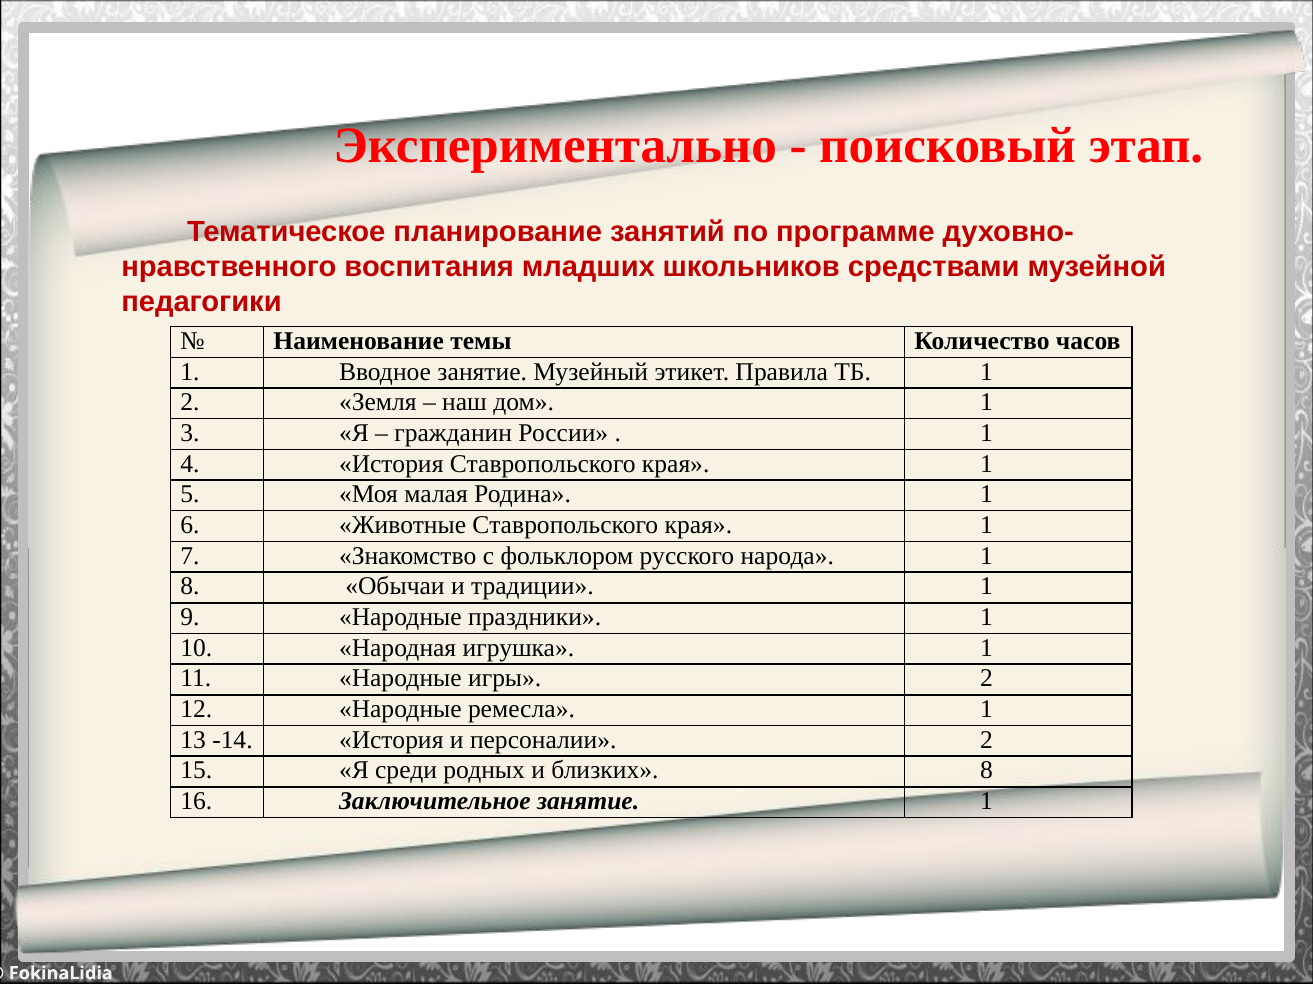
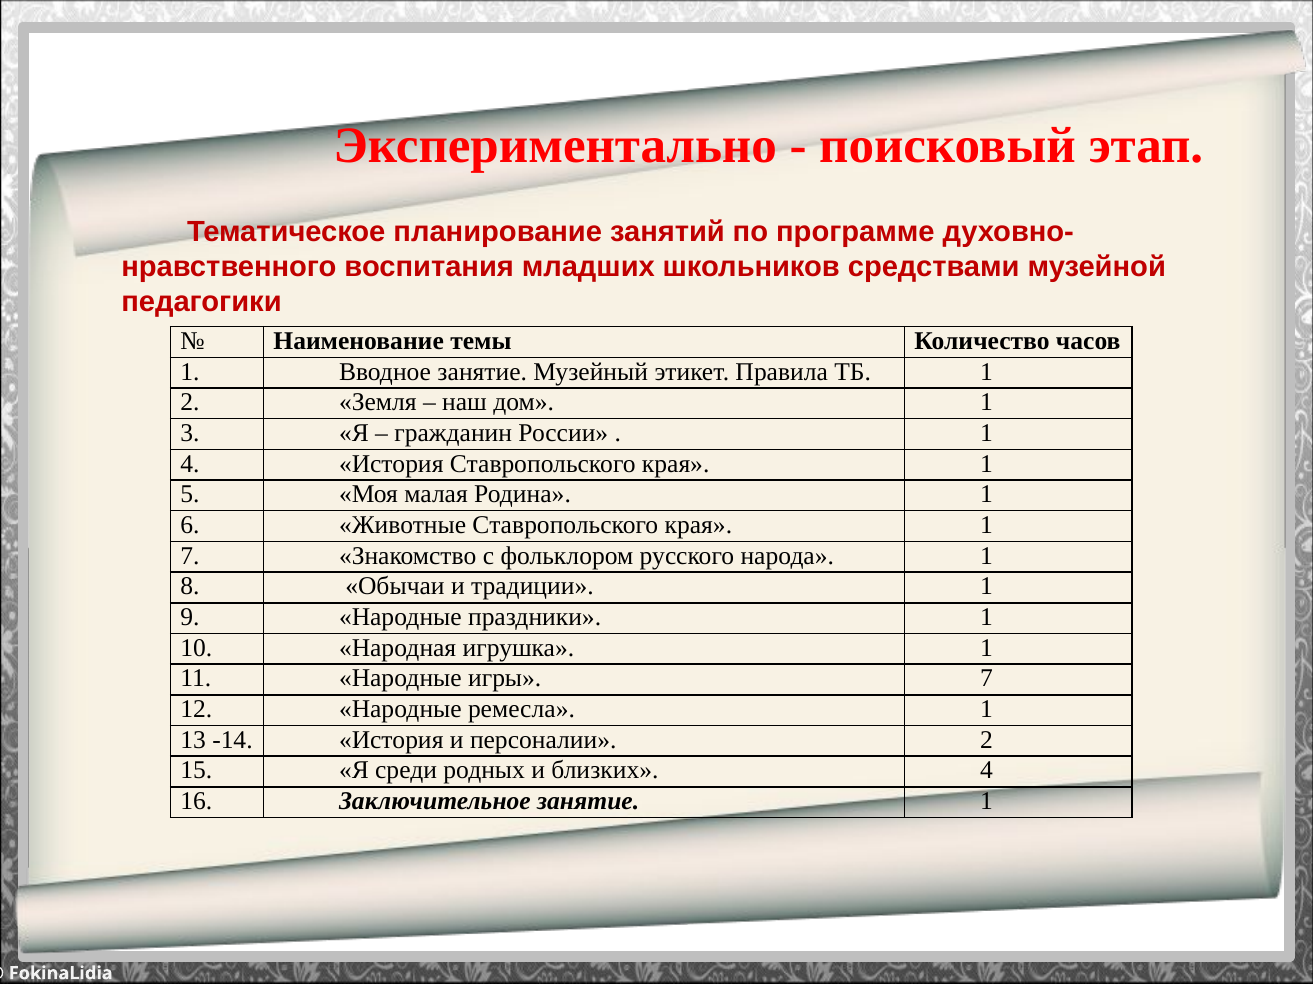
игры 2: 2 -> 7 (986, 679)
близких 8: 8 -> 4 (986, 771)
